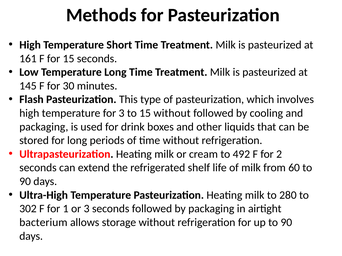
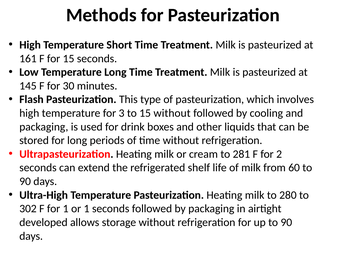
492: 492 -> 281 (241, 154)
or 3: 3 -> 1 (87, 209)
bacterium: bacterium -> developed (43, 223)
